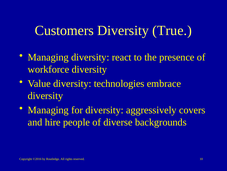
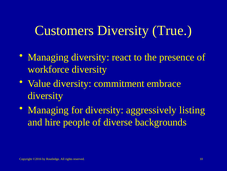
technologies: technologies -> commitment (119, 83)
covers: covers -> listing (192, 110)
